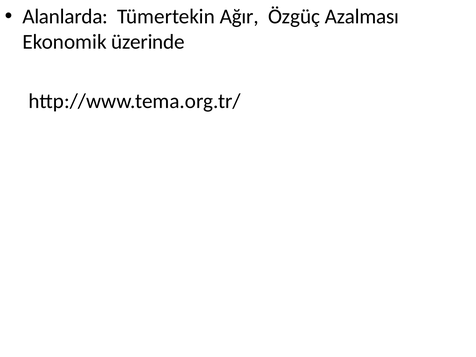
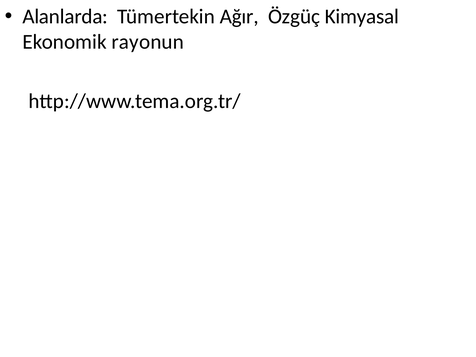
Azalması: Azalması -> Kimyasal (362, 17)
üzerinde: üzerinde -> rayonun (148, 42)
